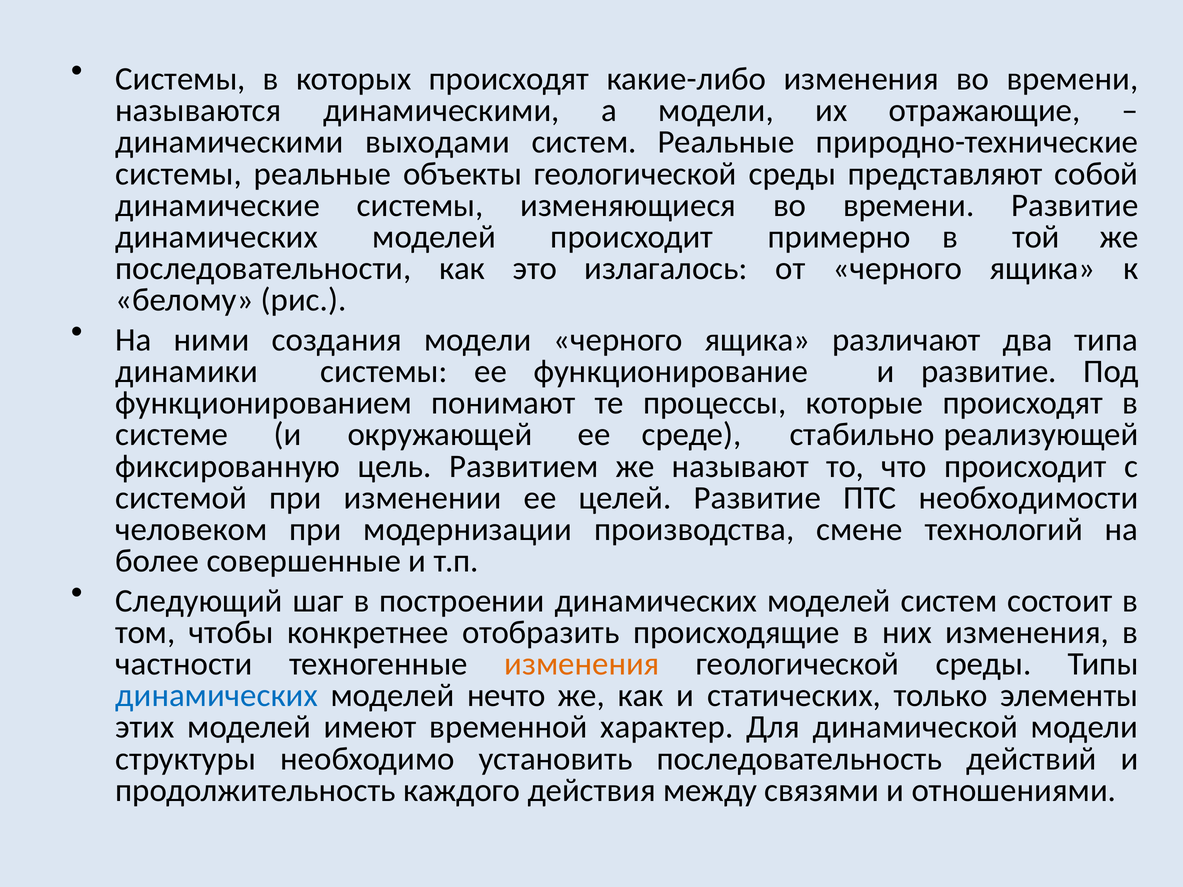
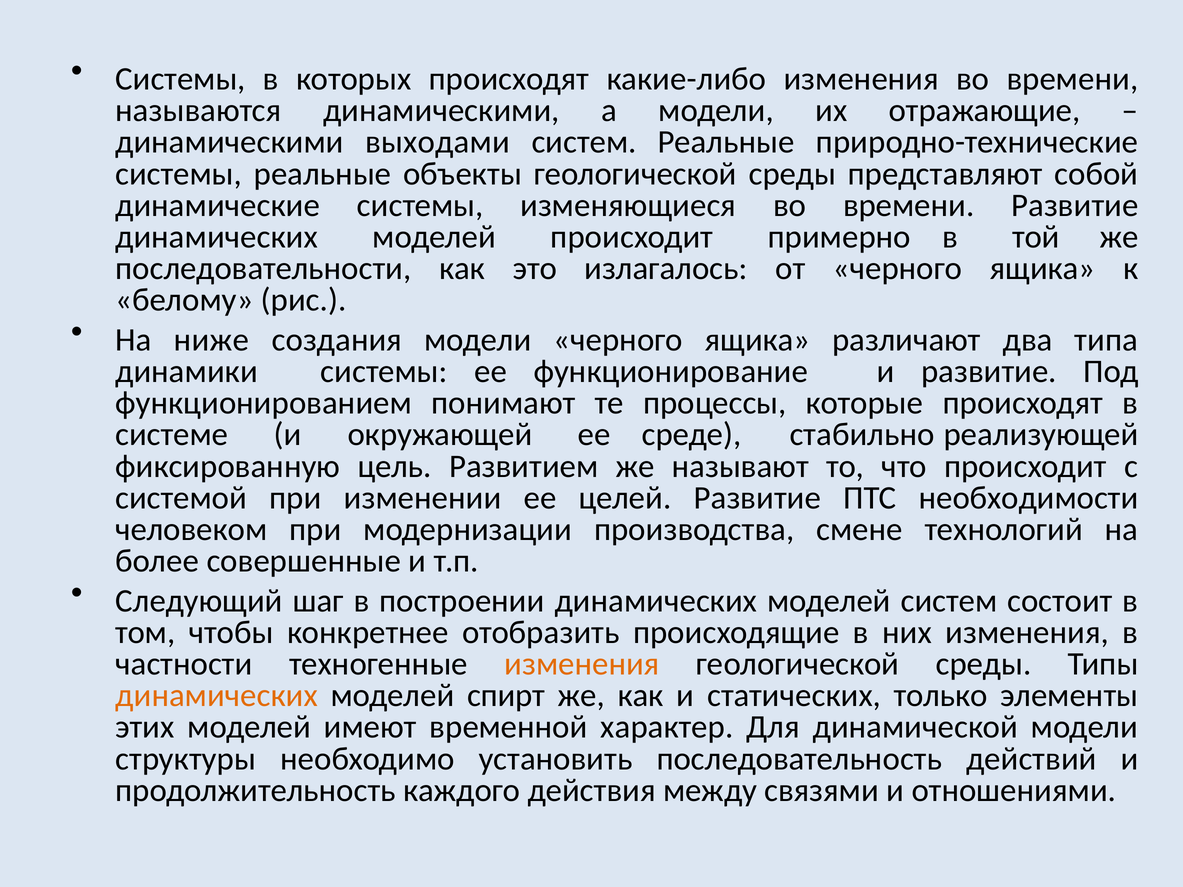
ними: ними -> ниже (212, 340)
динамических colour: blue -> orange (217, 696)
нечто: нечто -> спирт (506, 696)
